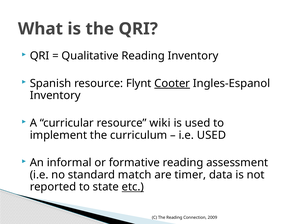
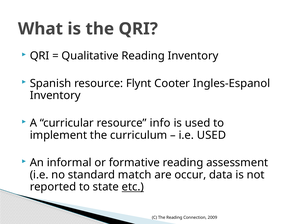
Cooter underline: present -> none (172, 83)
wiki: wiki -> info (160, 123)
timer: timer -> occur (190, 175)
